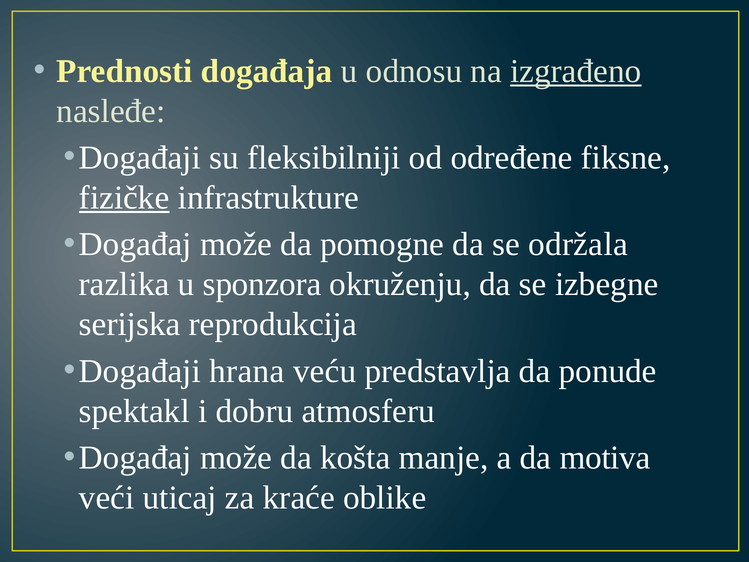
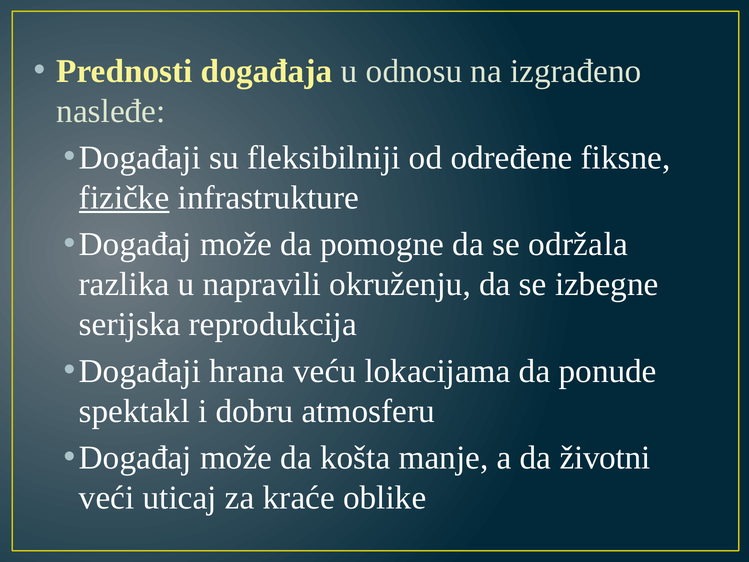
izgrađeno underline: present -> none (576, 71)
sponzora: sponzora -> napravili (262, 284)
predstavlja: predstavlja -> lokacijama (438, 371)
motiva: motiva -> životni (605, 458)
